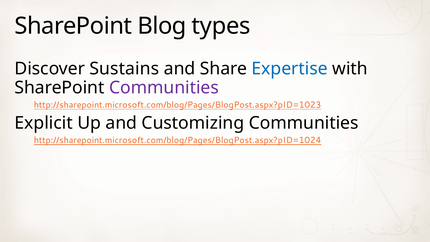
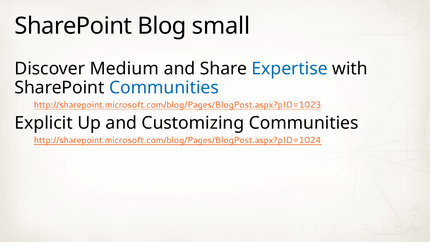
types: types -> small (221, 26)
Sustains: Sustains -> Medium (124, 69)
Communities colour: purple -> blue (164, 87)
